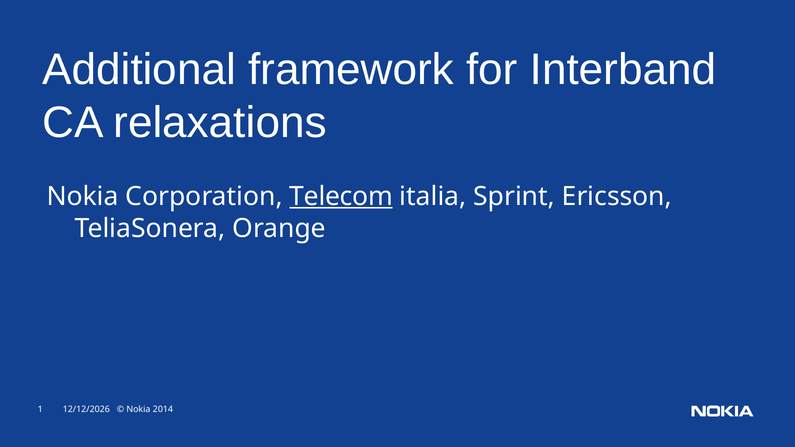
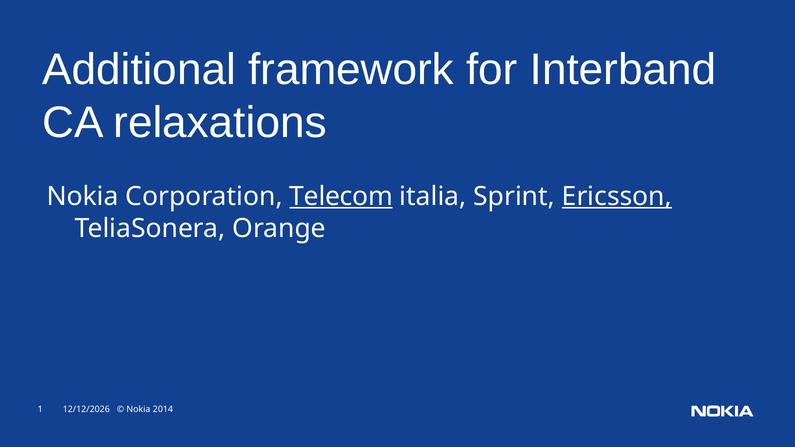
Ericsson underline: none -> present (617, 197)
